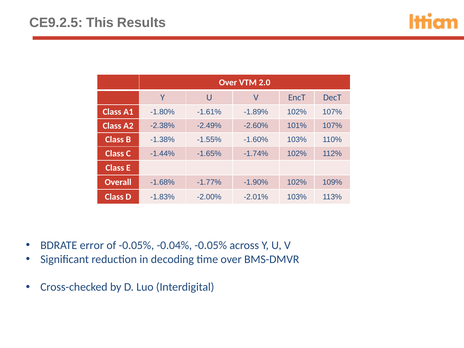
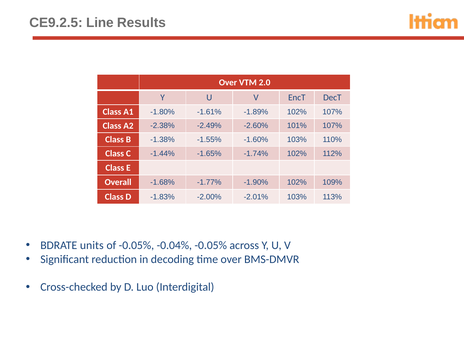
This: This -> Line (100, 23)
error: error -> units (92, 245)
